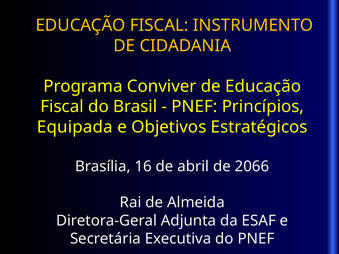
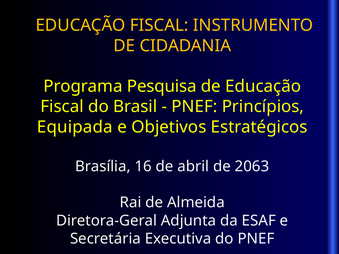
Conviver: Conviver -> Pesquisa (162, 86)
2066: 2066 -> 2063 (252, 167)
